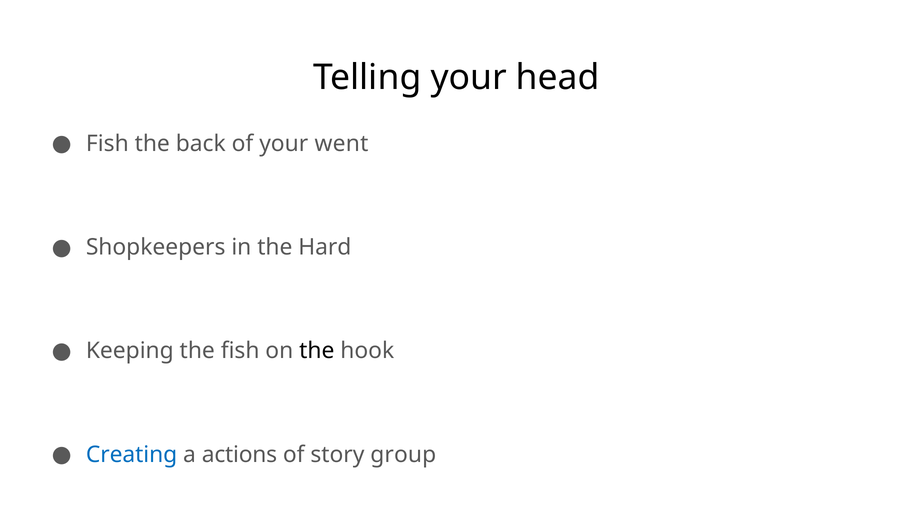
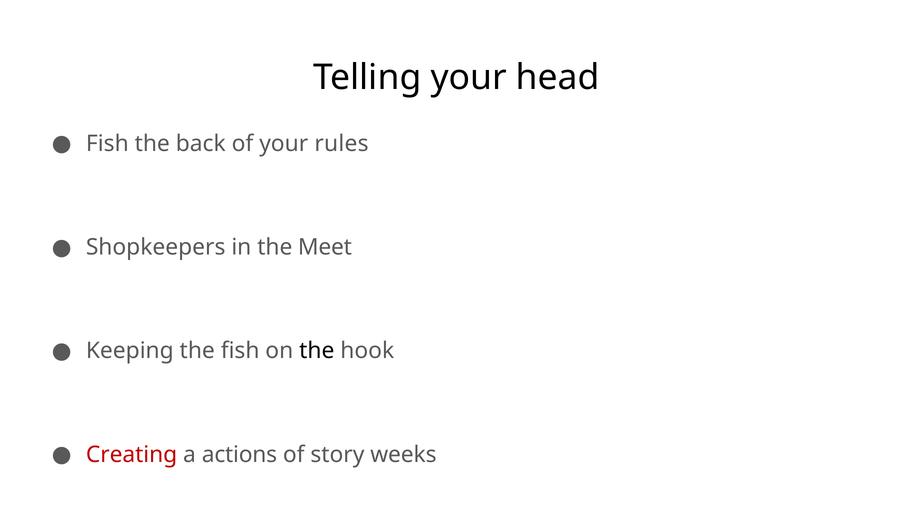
went: went -> rules (342, 144)
Hard: Hard -> Meet (325, 247)
Creating colour: blue -> red (132, 454)
group: group -> weeks (403, 454)
